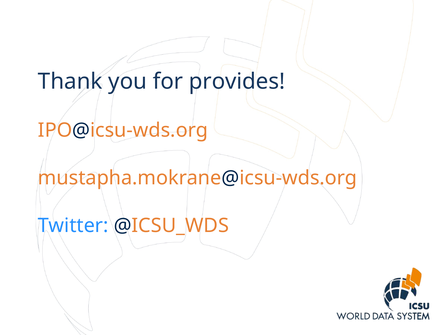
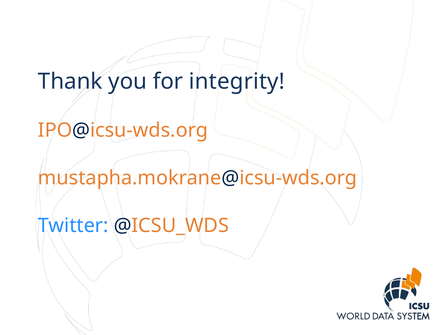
provides: provides -> integrity (237, 81)
